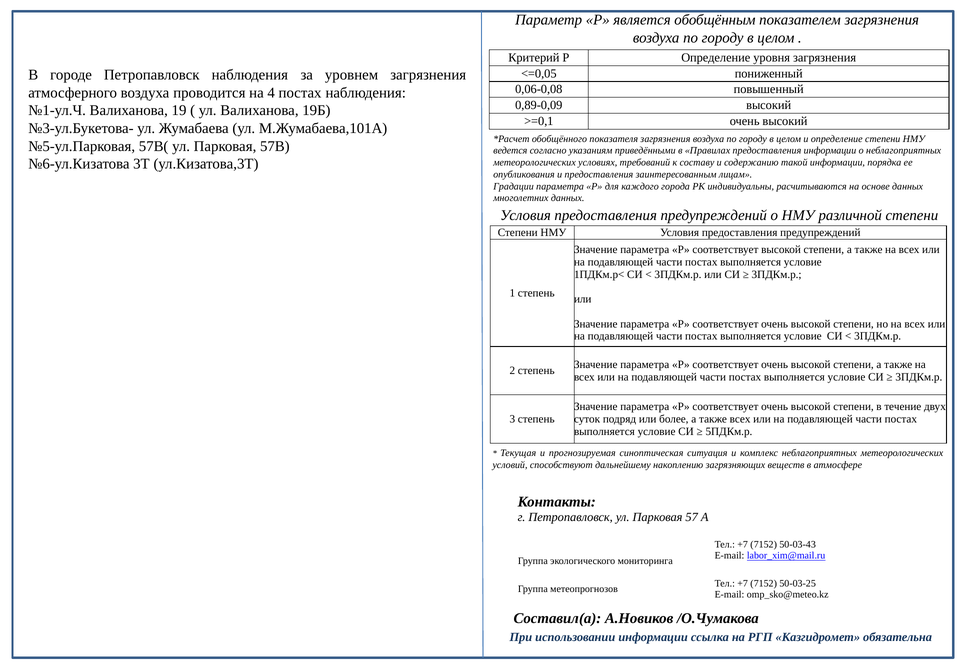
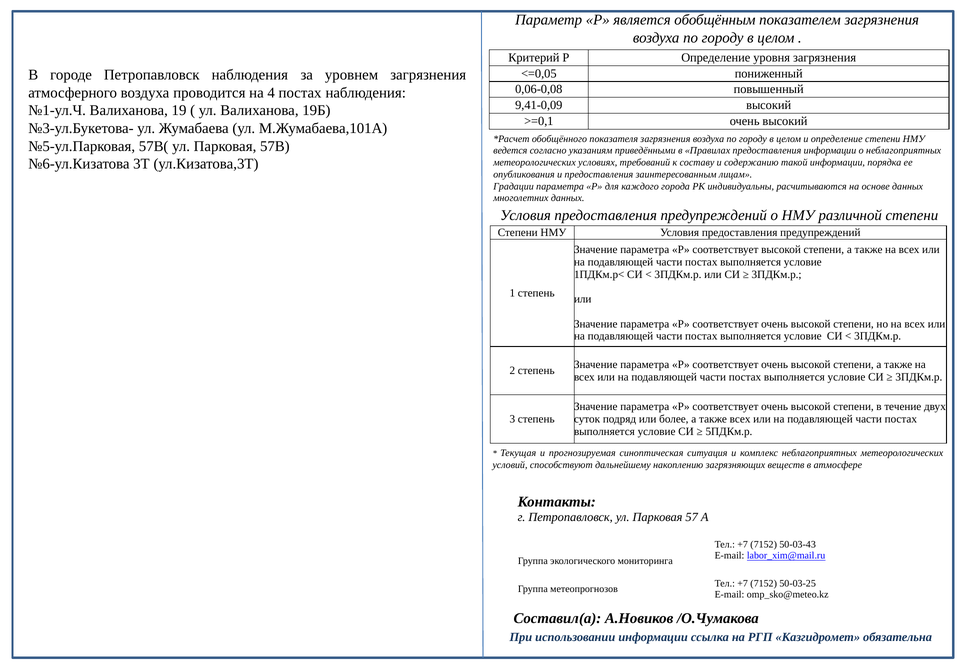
0,89-0,09: 0,89-0,09 -> 9,41-0,09 (539, 105)
